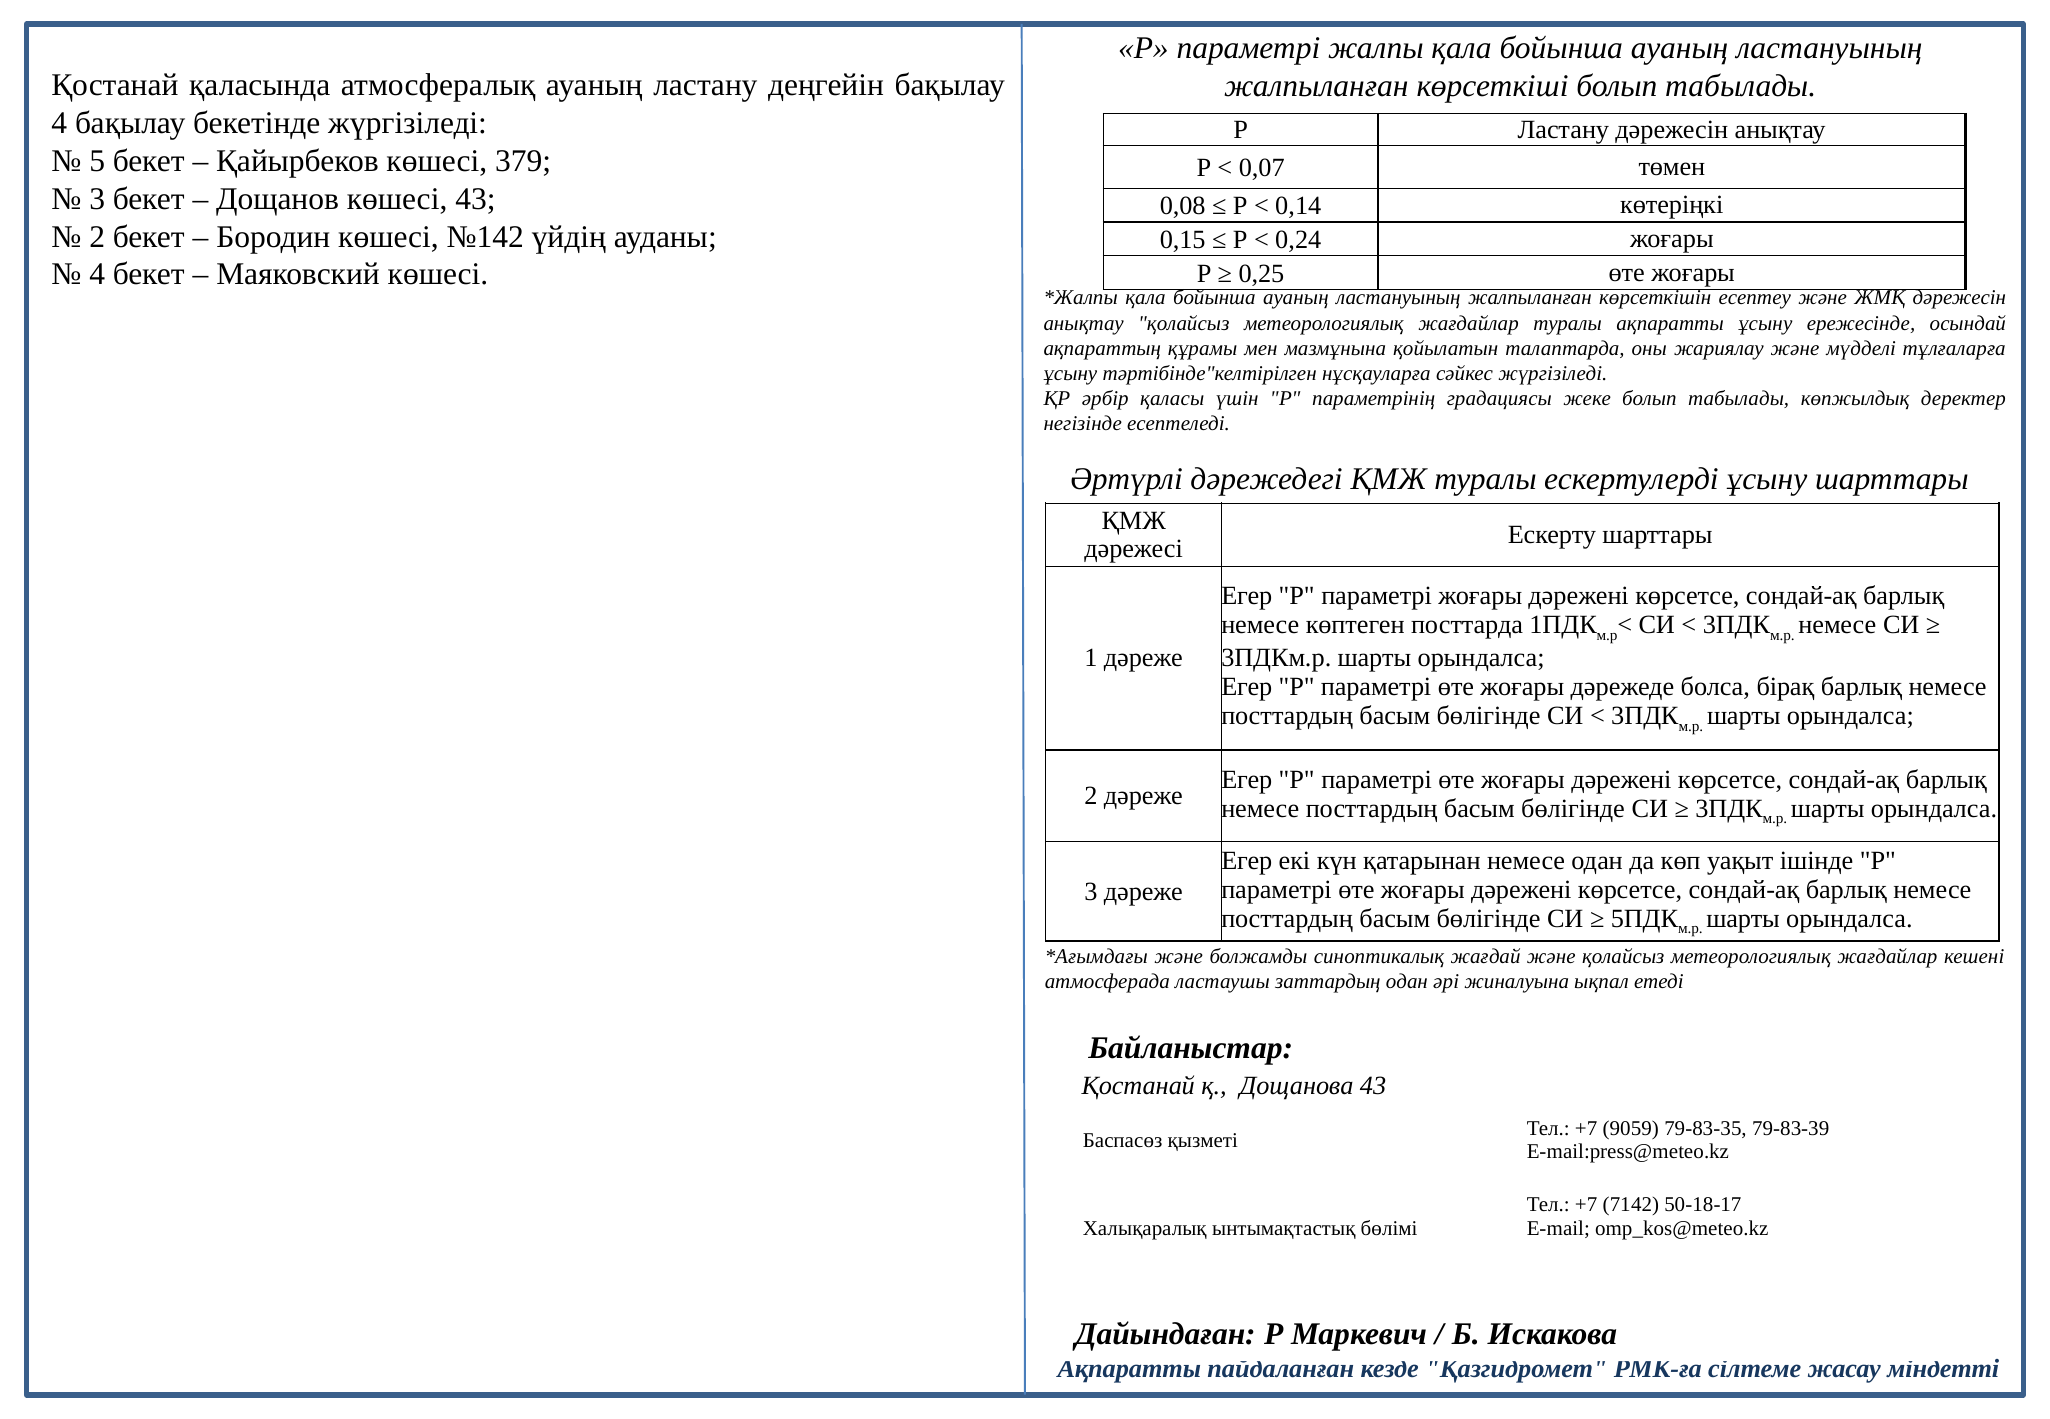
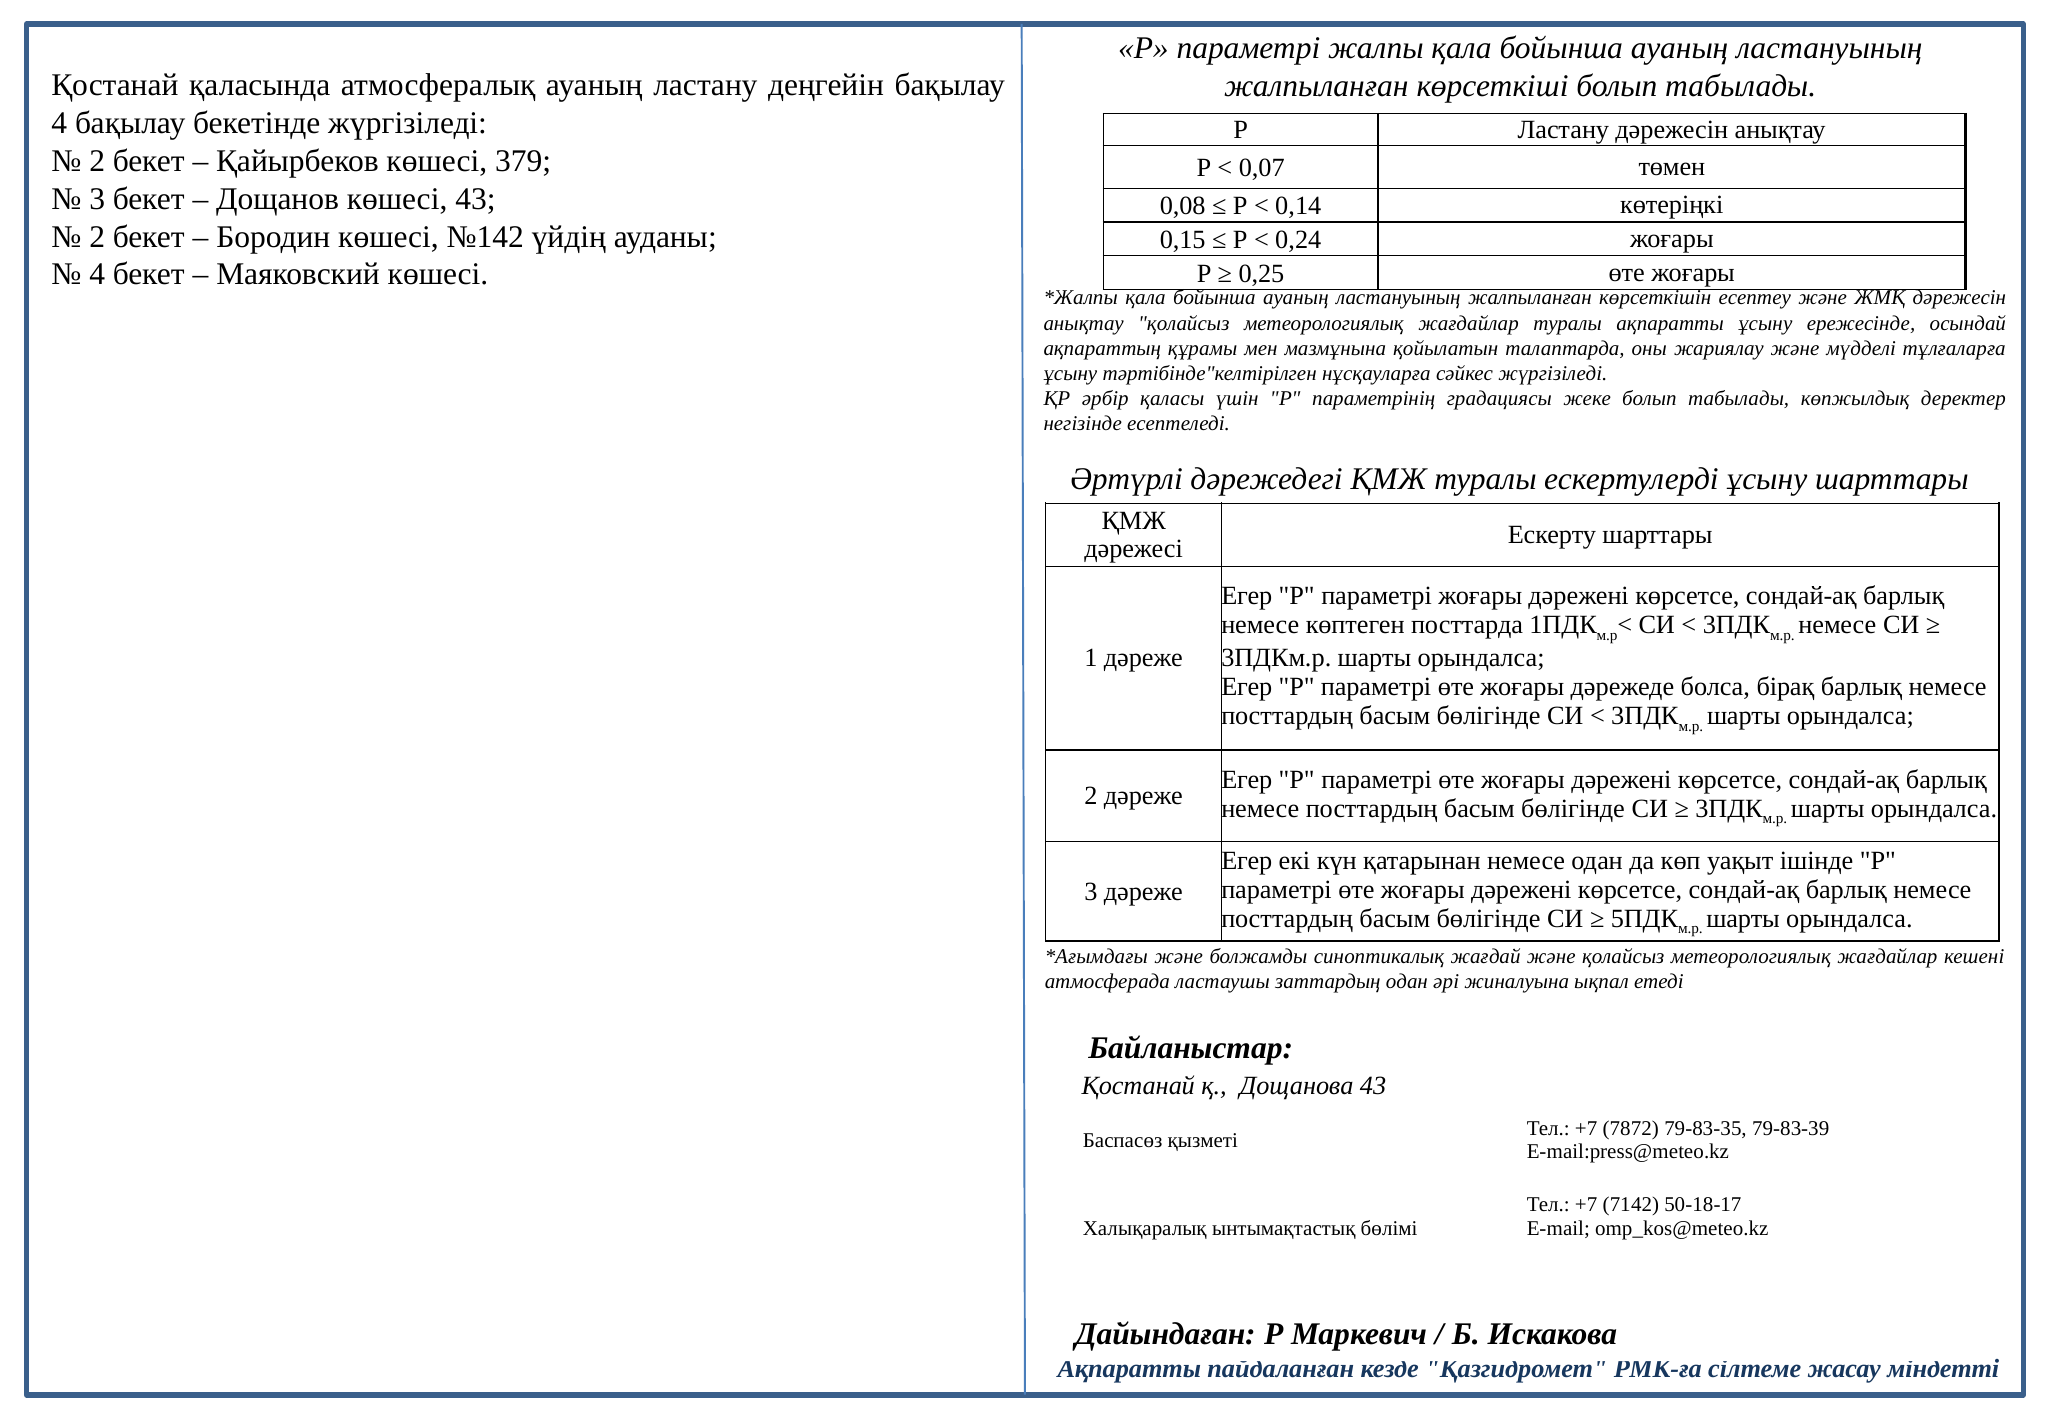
5: 5 -> 2 (97, 161)
9059: 9059 -> 7872 (1631, 1129)
